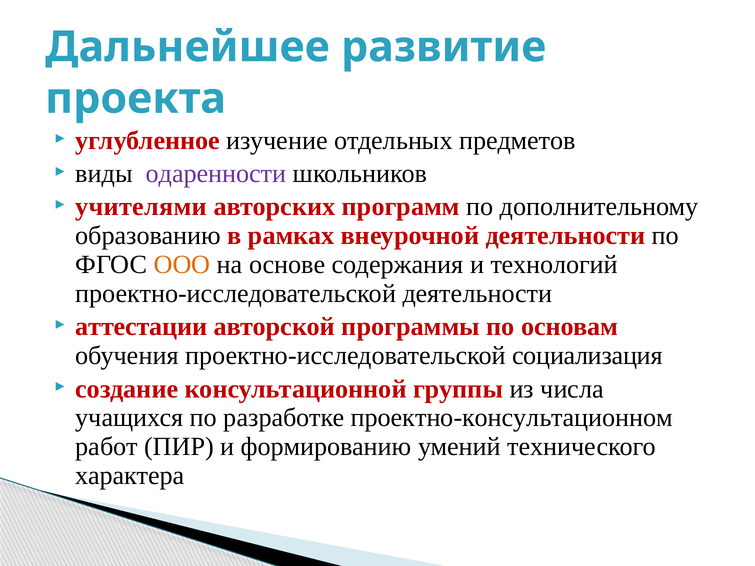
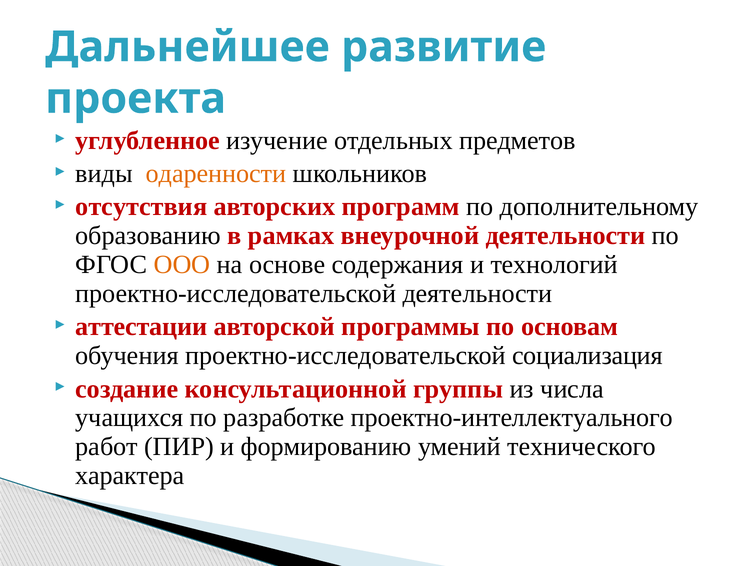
одаренности colour: purple -> orange (216, 174)
учителями: учителями -> отсутствия (141, 207)
проектно-консультационном: проектно-консультационном -> проектно-интеллектуального (512, 418)
